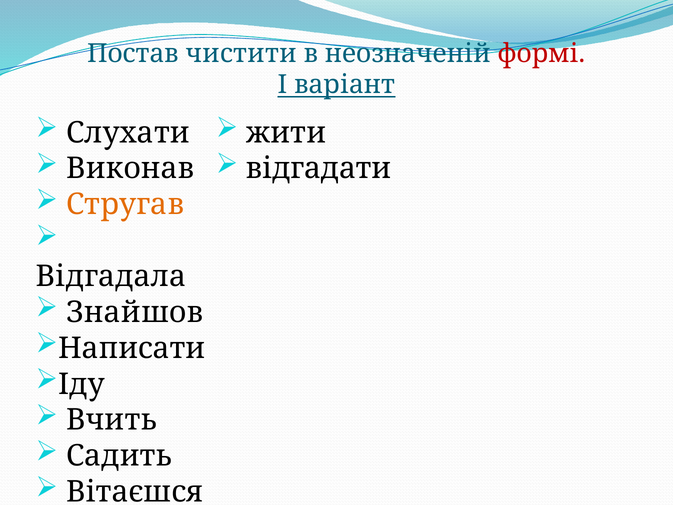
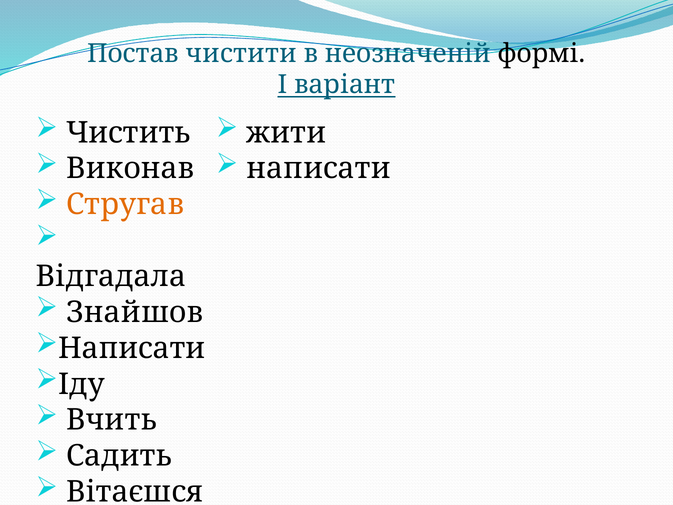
формі colour: red -> black (542, 53)
Слухати: Слухати -> Чистить (128, 133)
відгадати: відгадати -> написати (319, 169)
